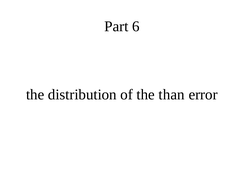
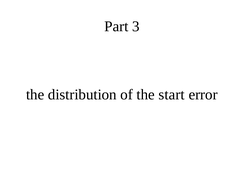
6: 6 -> 3 (136, 26)
than: than -> start (172, 95)
